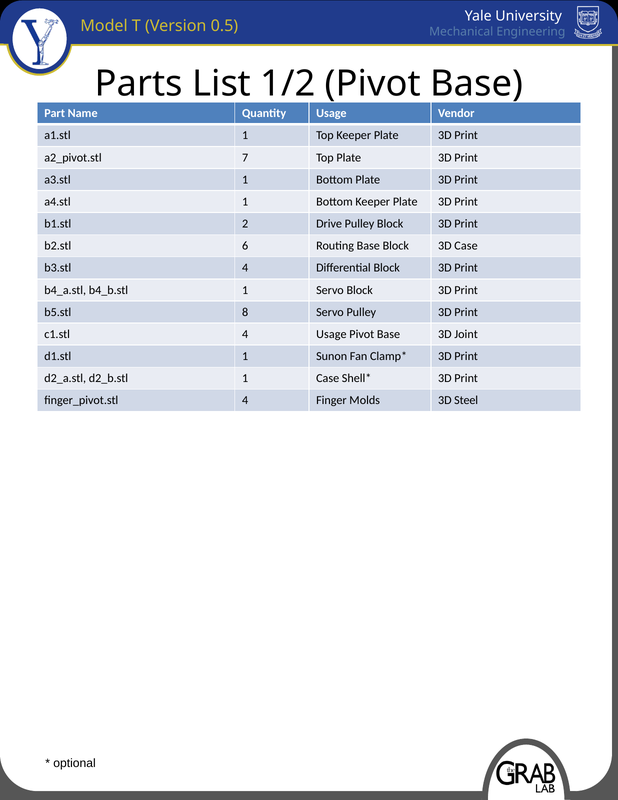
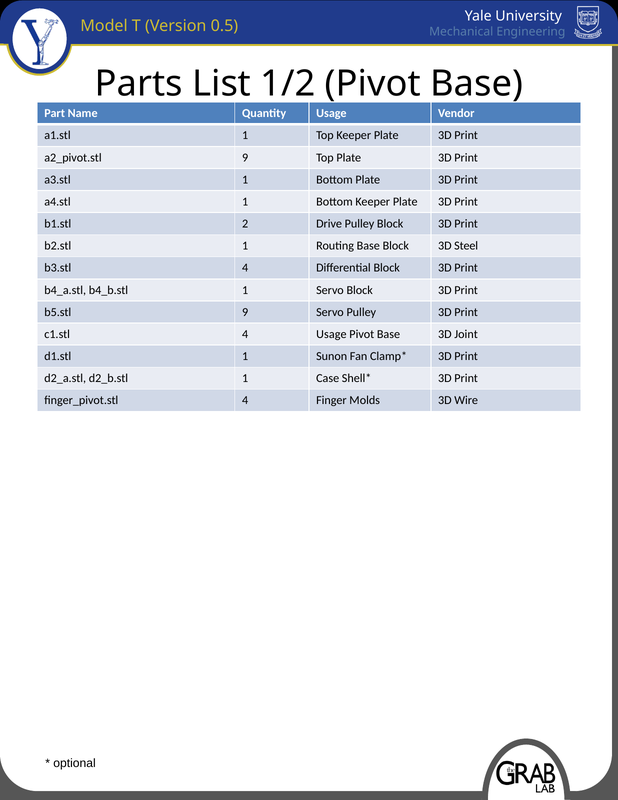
7: 7 -> 9 (245, 158)
b2.stl 6: 6 -> 1 (245, 246)
3D Case: Case -> Steel (466, 246)
b5.stl 8: 8 -> 9 (245, 312)
Steel: Steel -> Wire (466, 400)
